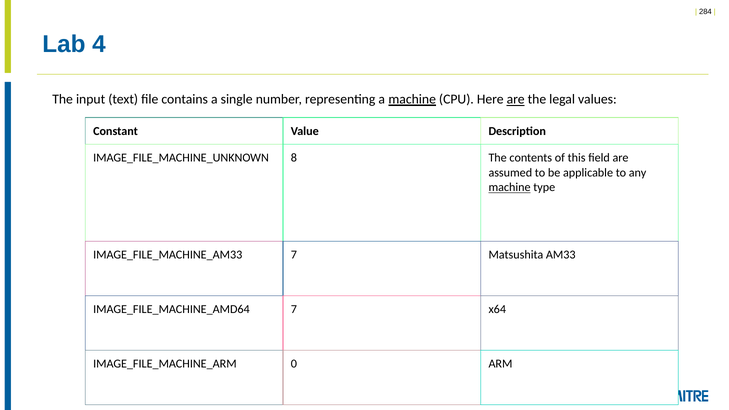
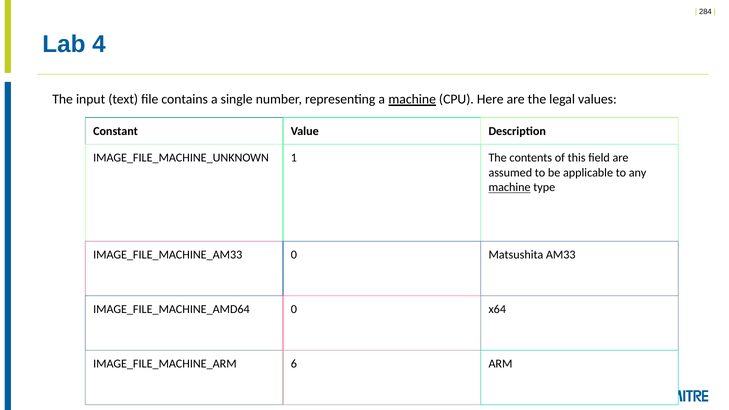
are underline: present -> none (516, 99)
8: 8 -> 1 (294, 158)
7: 7 -> 0 (294, 255)
7: 7 -> 0 (294, 309)
0: 0 -> 6 (294, 364)
